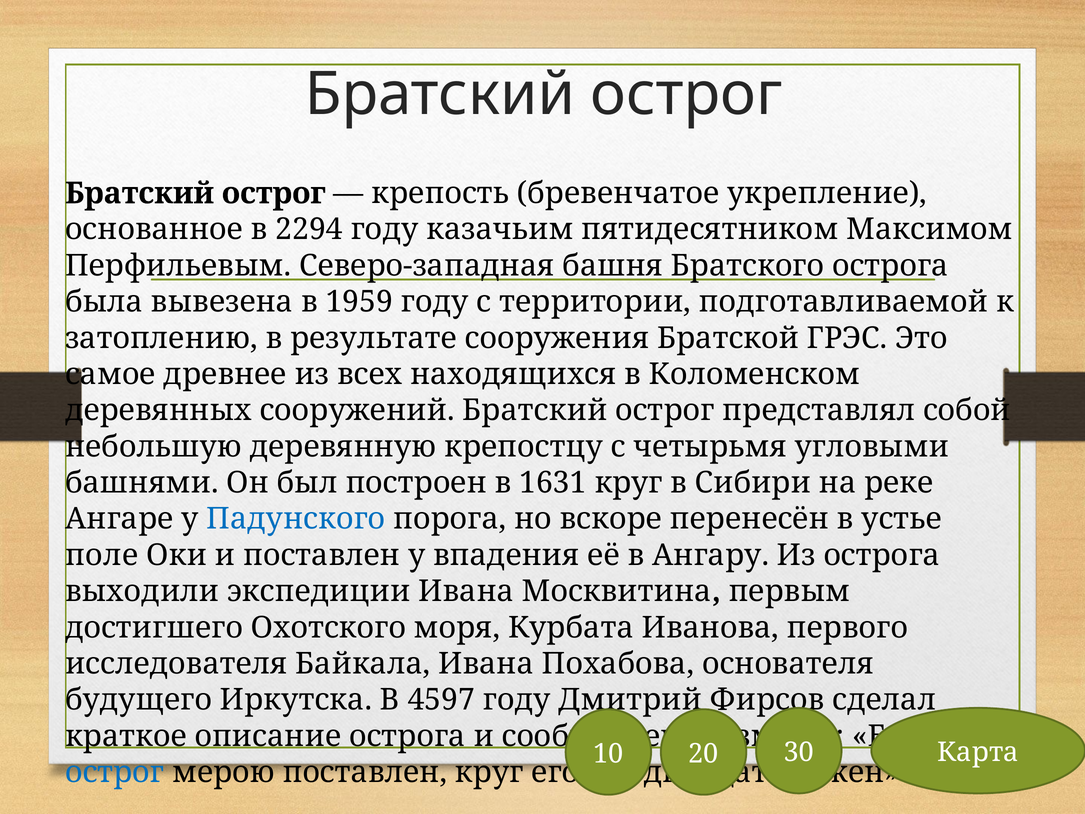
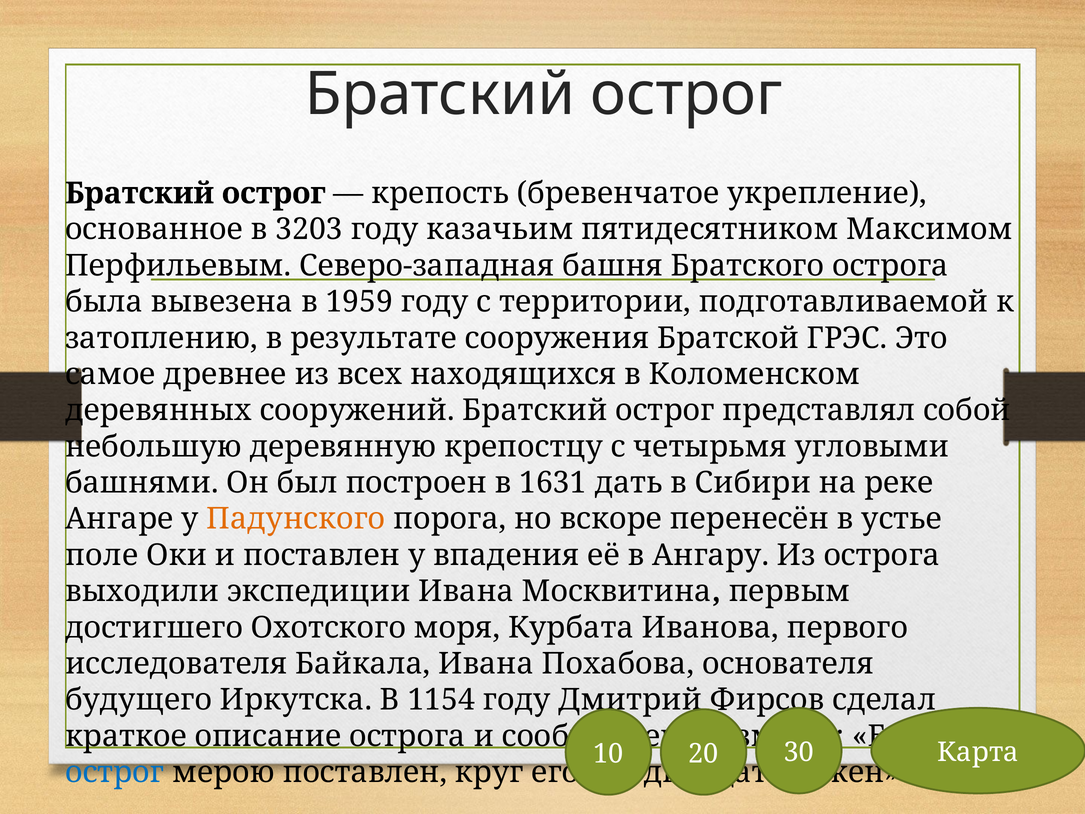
2294: 2294 -> 3203 (309, 229)
1631 круг: круг -> дать (628, 483)
Падунского colour: blue -> orange (296, 519)
4597: 4597 -> 1154 (441, 700)
